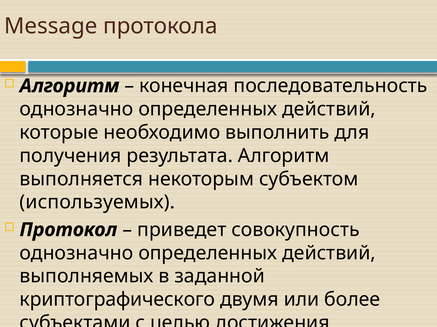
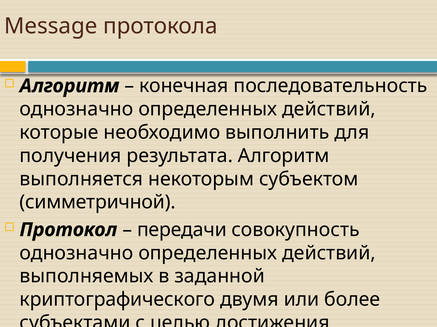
используемых: используемых -> симметричной (98, 203)
приведет: приведет -> передачи (182, 230)
